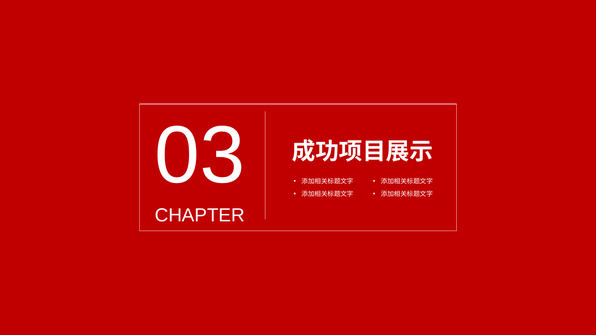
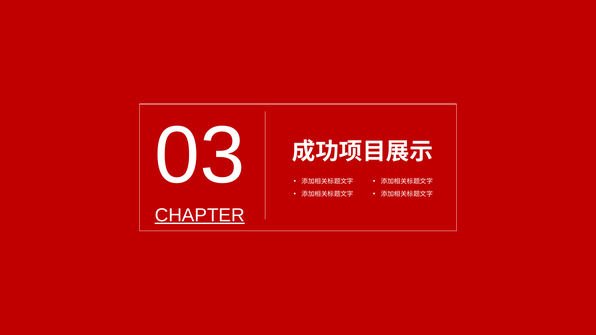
CHAPTER underline: none -> present (200, 215)
